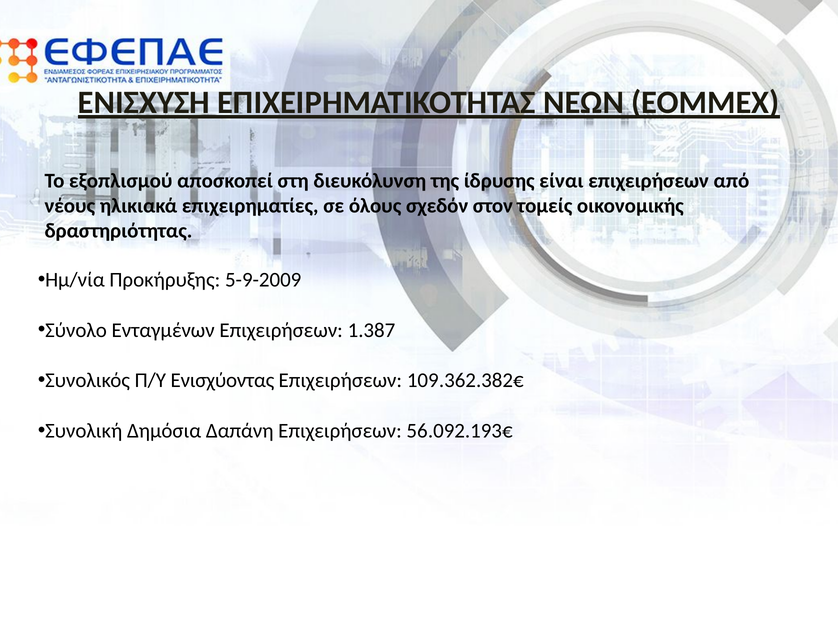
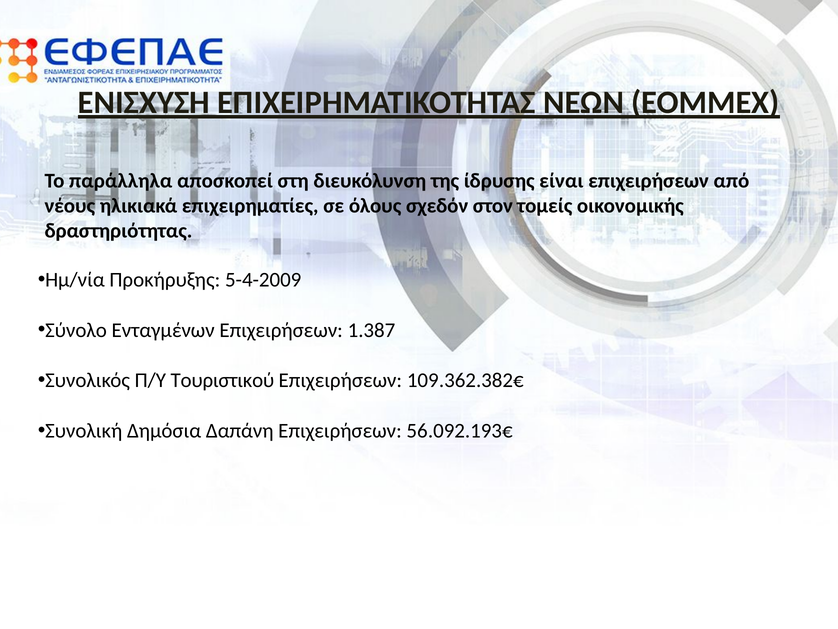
εξοπλισμού: εξοπλισμού -> παράλληλα (121, 181)
5-9-2009: 5-9-2009 -> 5-4-2009 (263, 280)
Ενισχύοντας: Ενισχύοντας -> Τουριστικού (222, 380)
